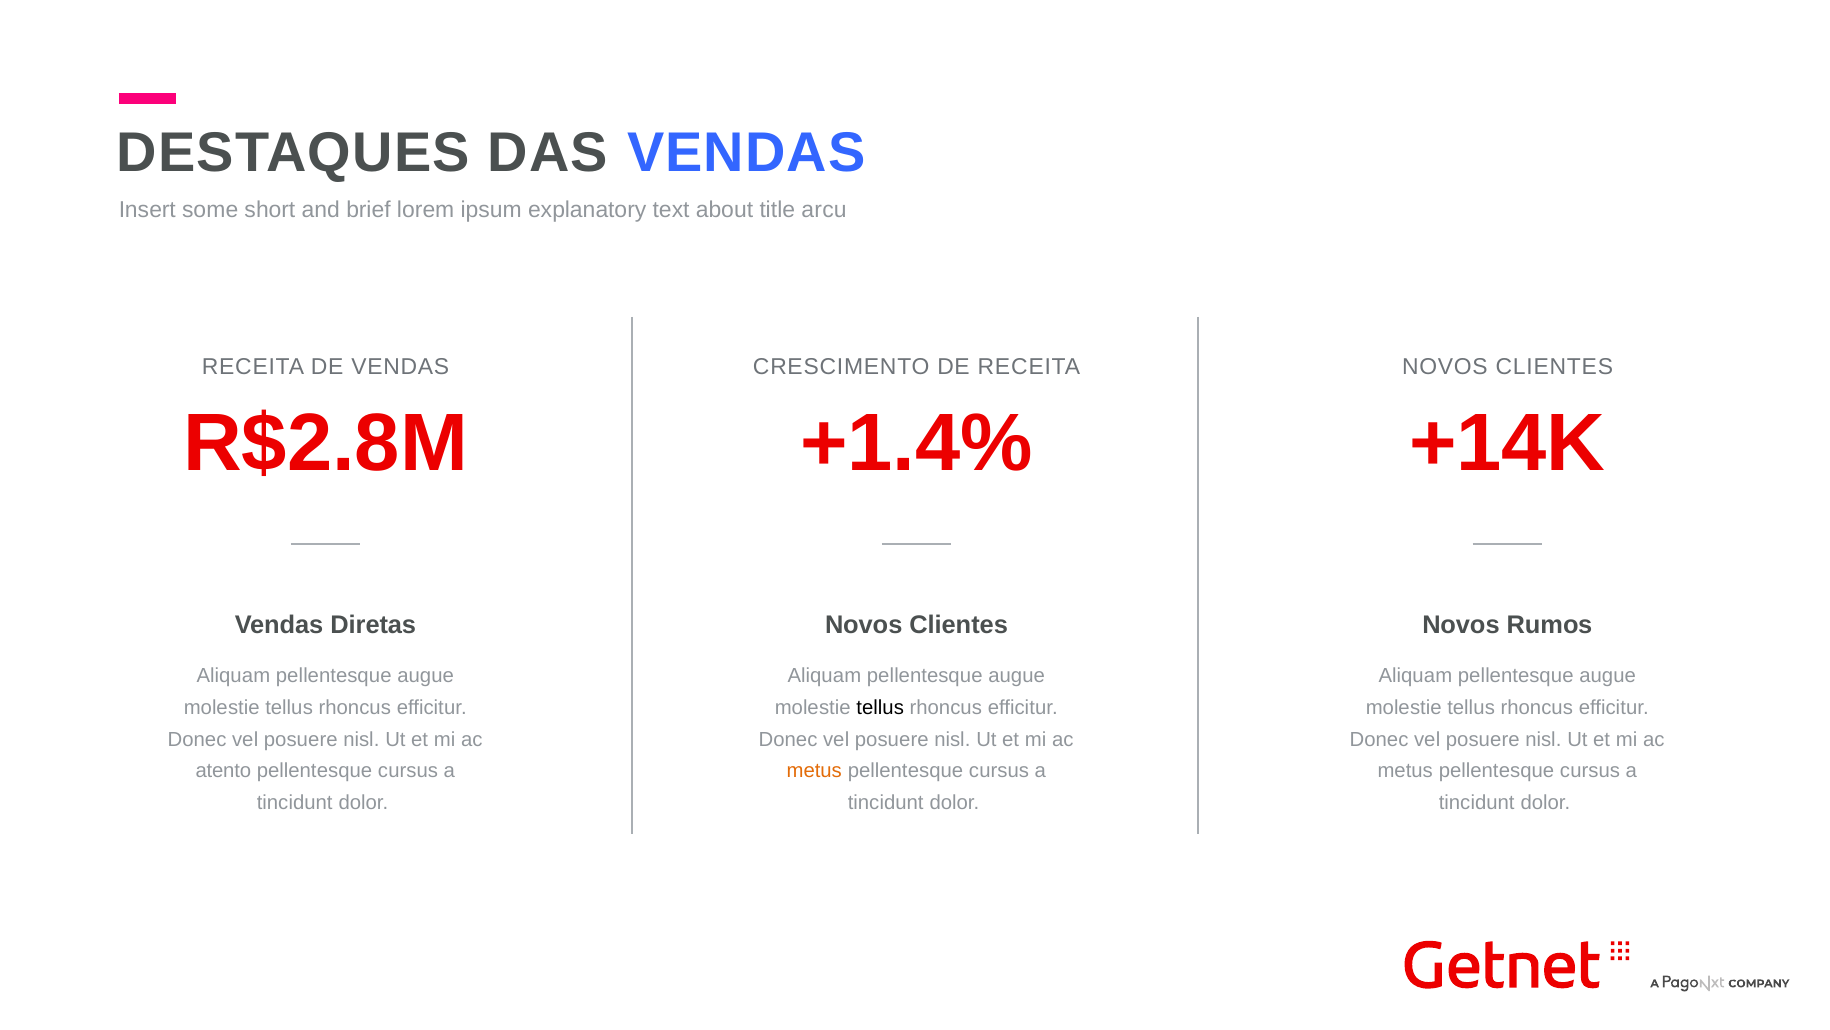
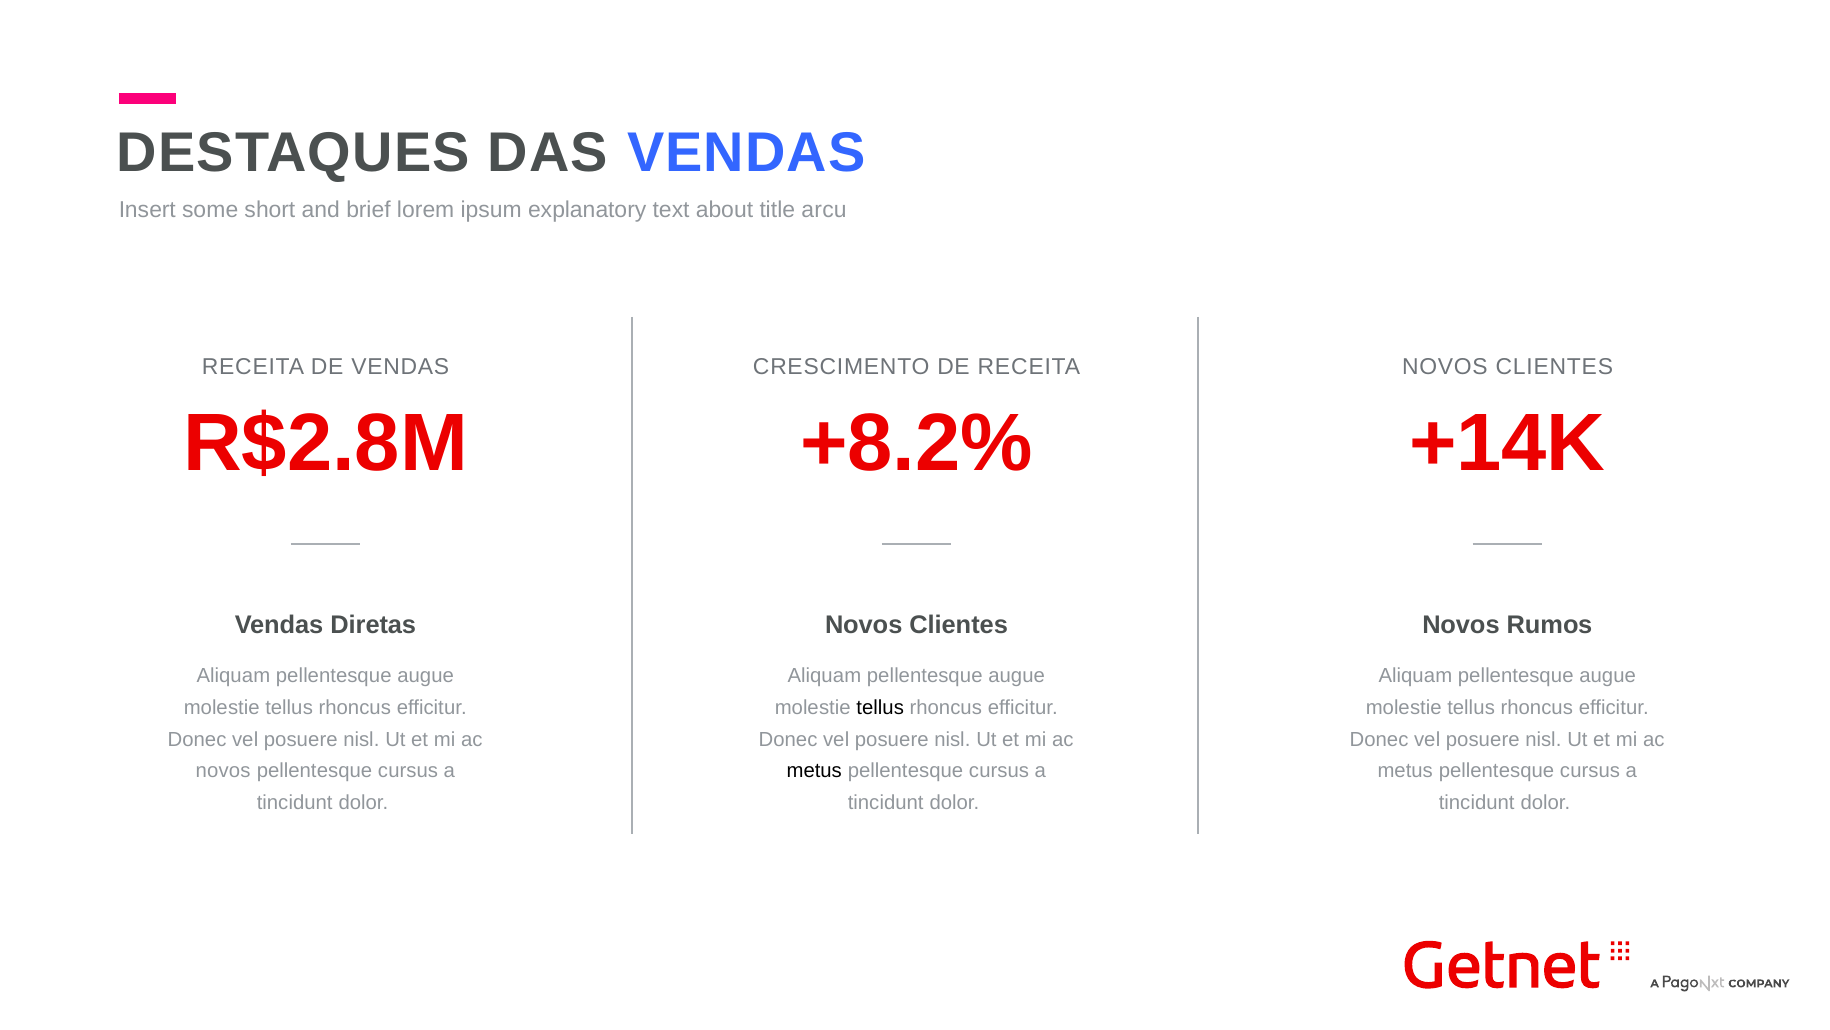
+1.4%: +1.4% -> +8.2% (916, 443)
atento: atento -> novos (223, 771)
metus colour: orange -> black (814, 771)
